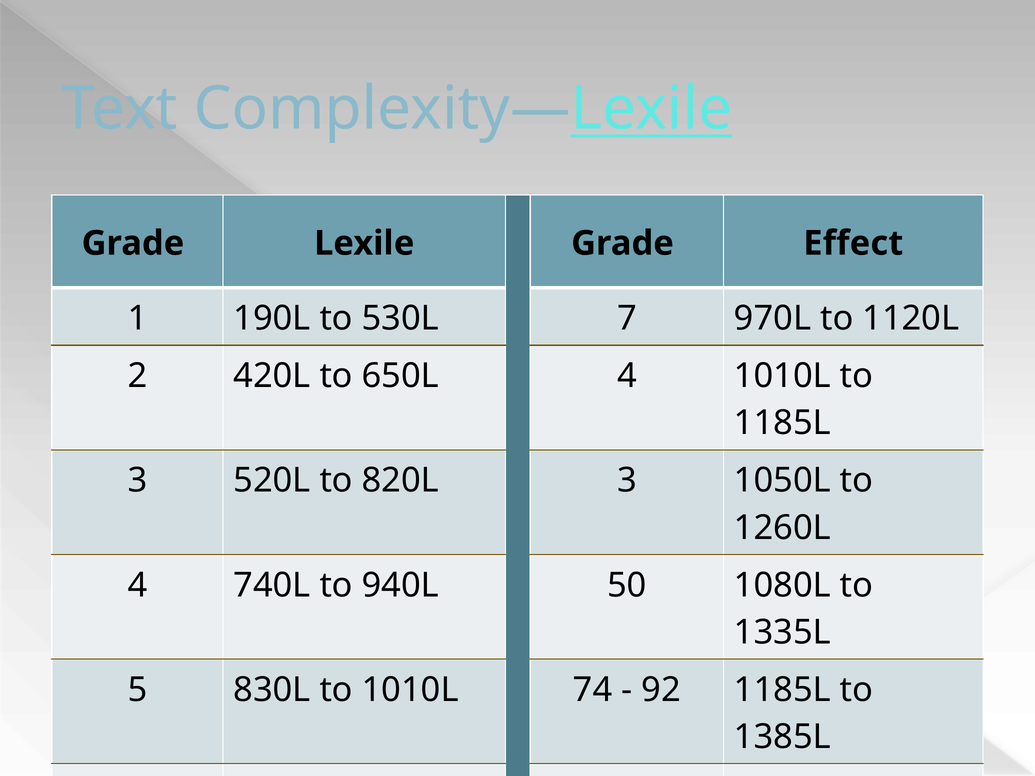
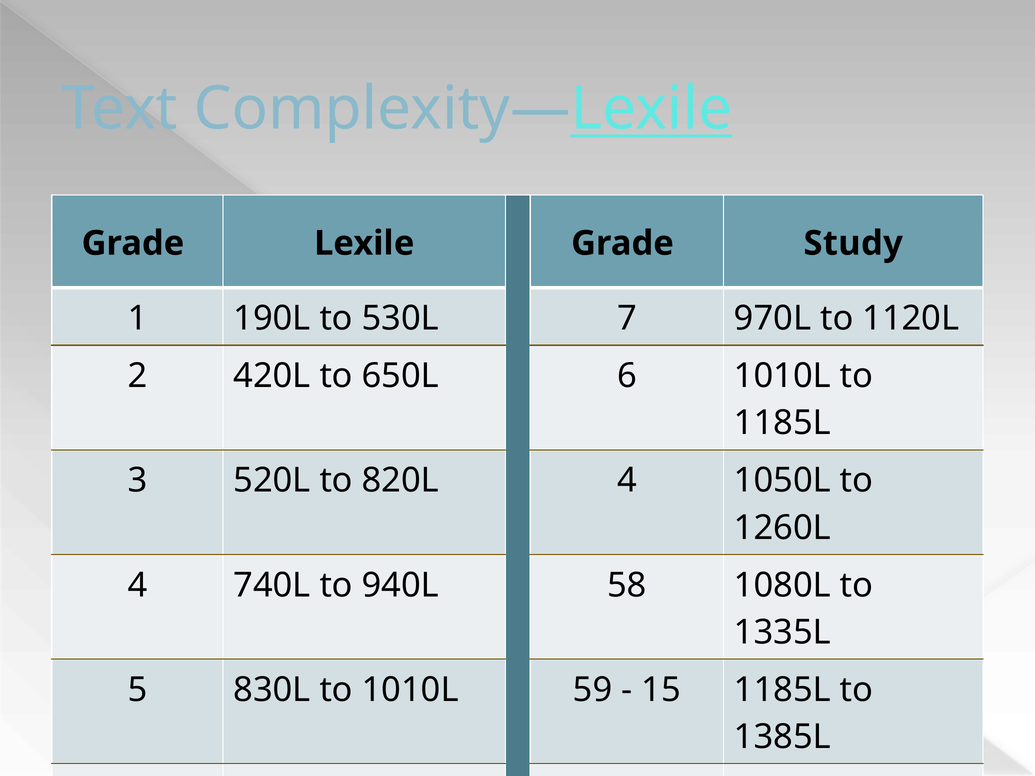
Effect: Effect -> Study (853, 243)
650L 4: 4 -> 6 (627, 376)
820L 3: 3 -> 4 (627, 481)
50: 50 -> 58 (627, 585)
74: 74 -> 59 (593, 690)
92: 92 -> 15 (661, 690)
